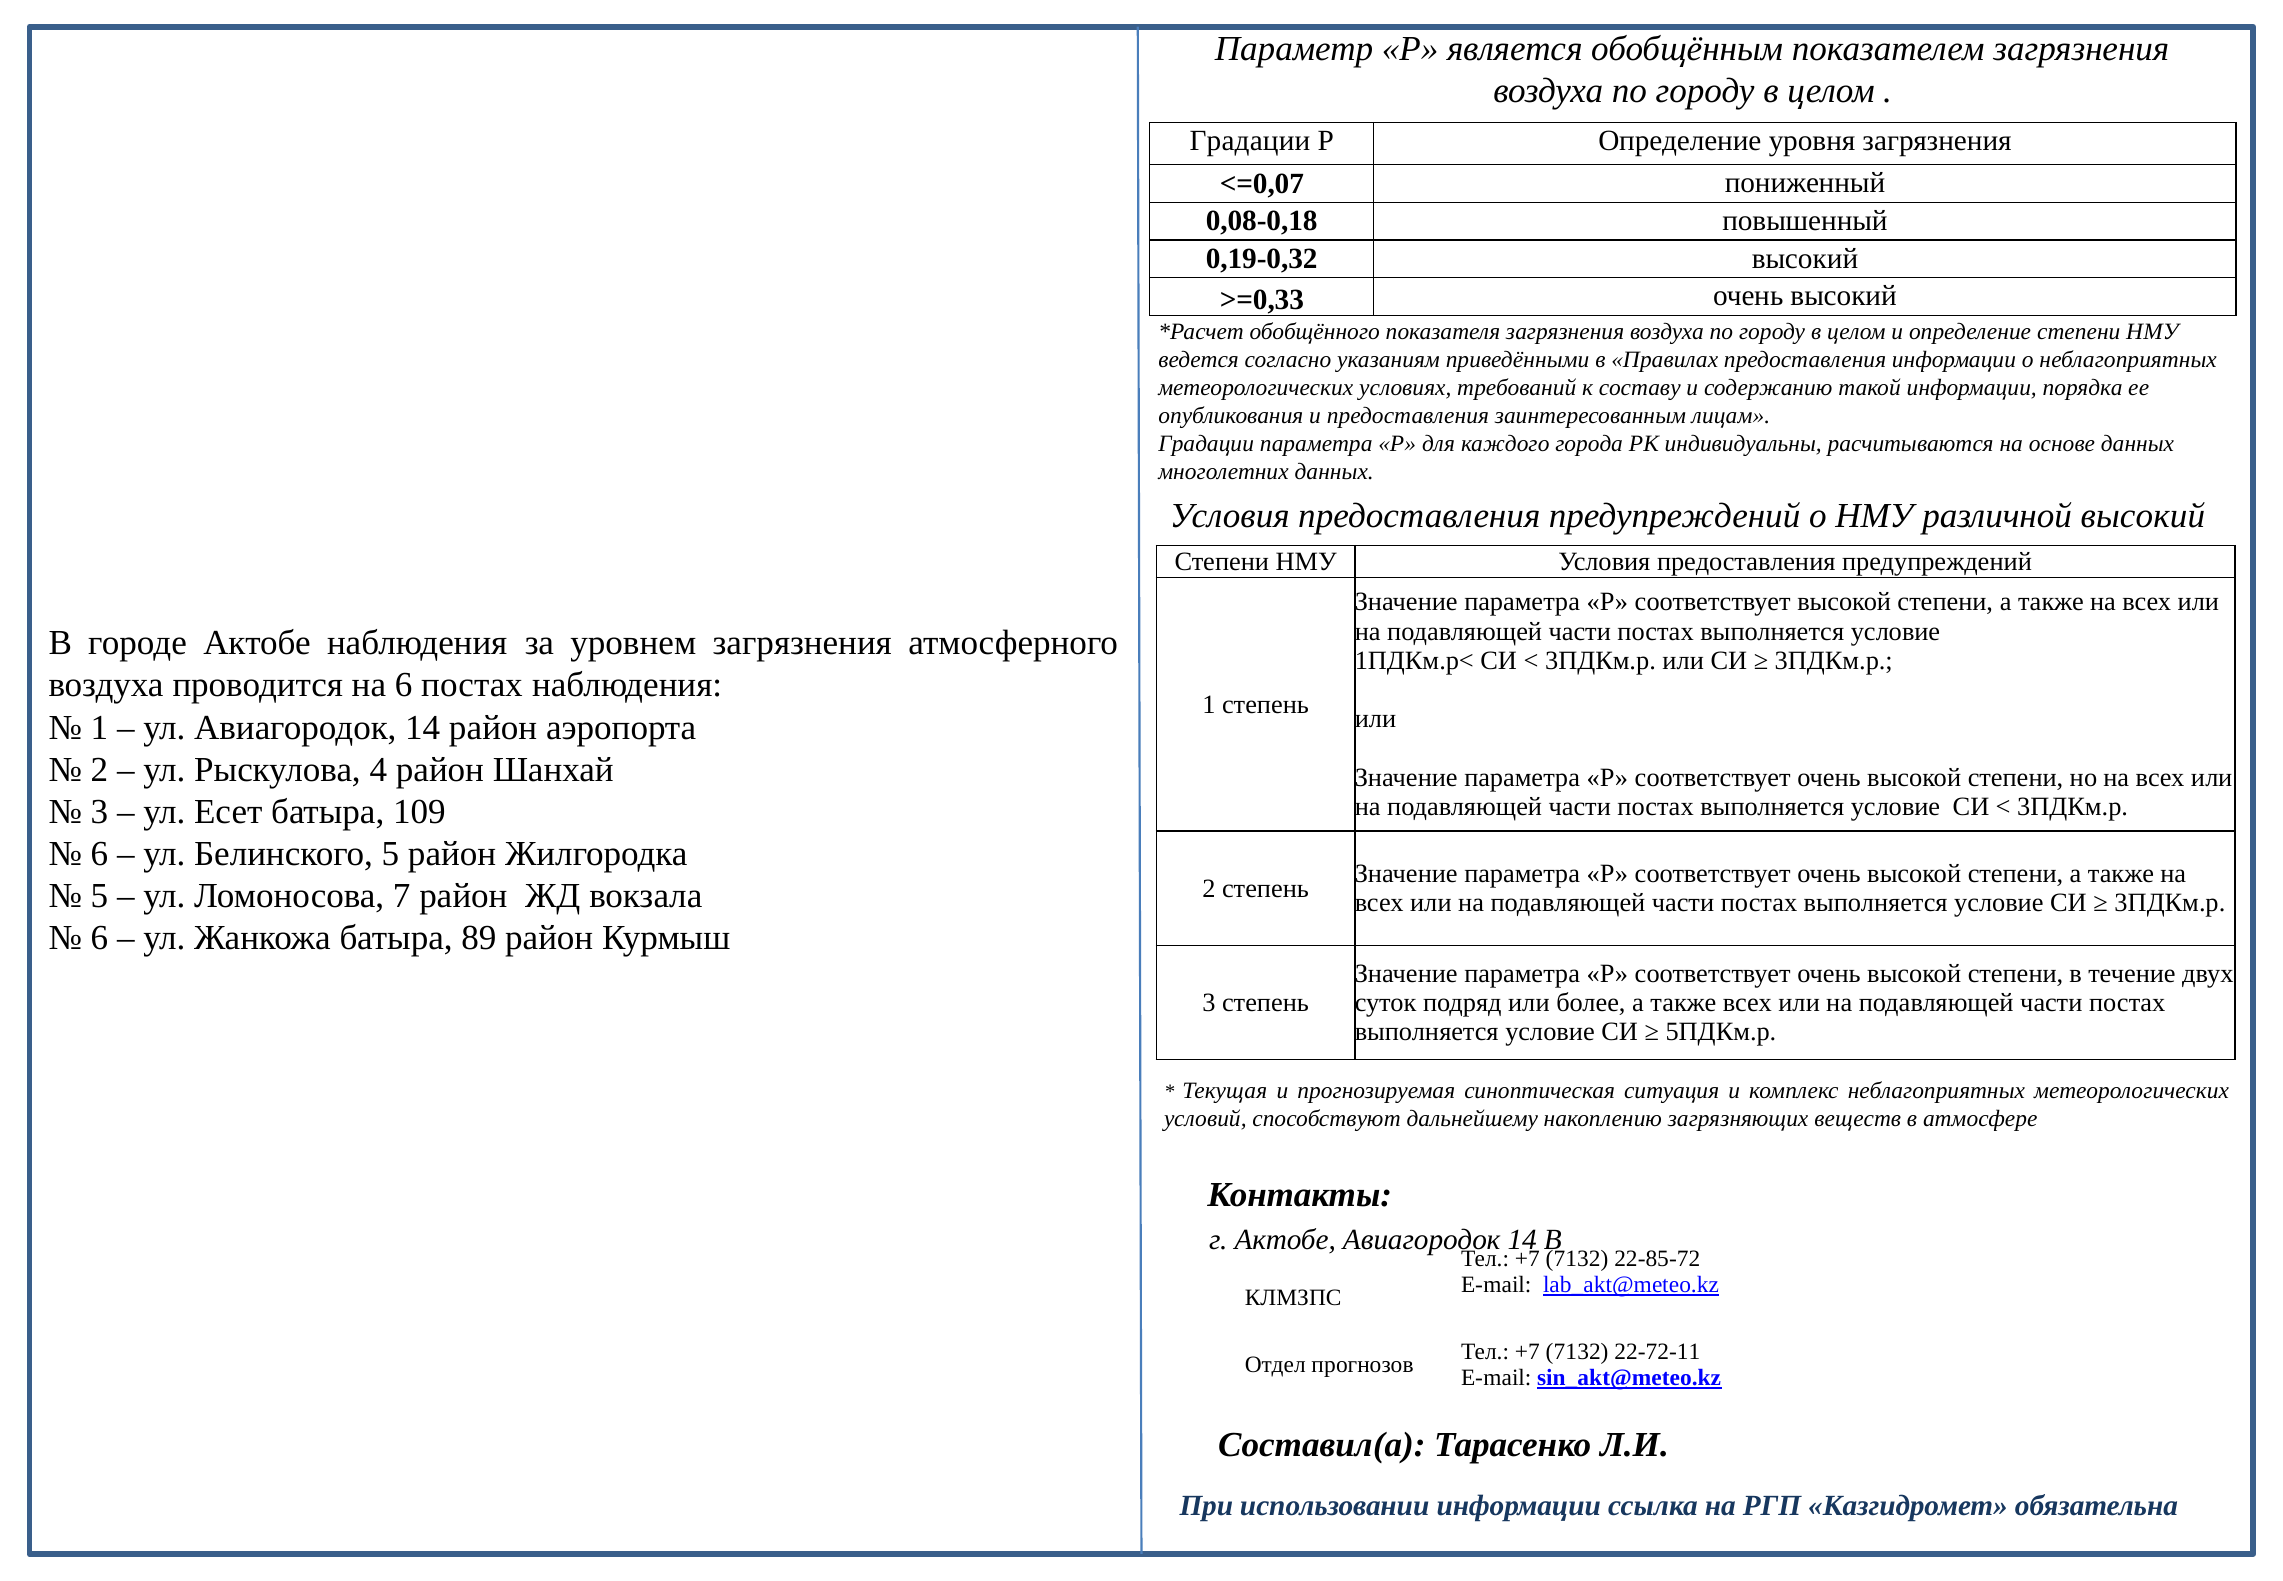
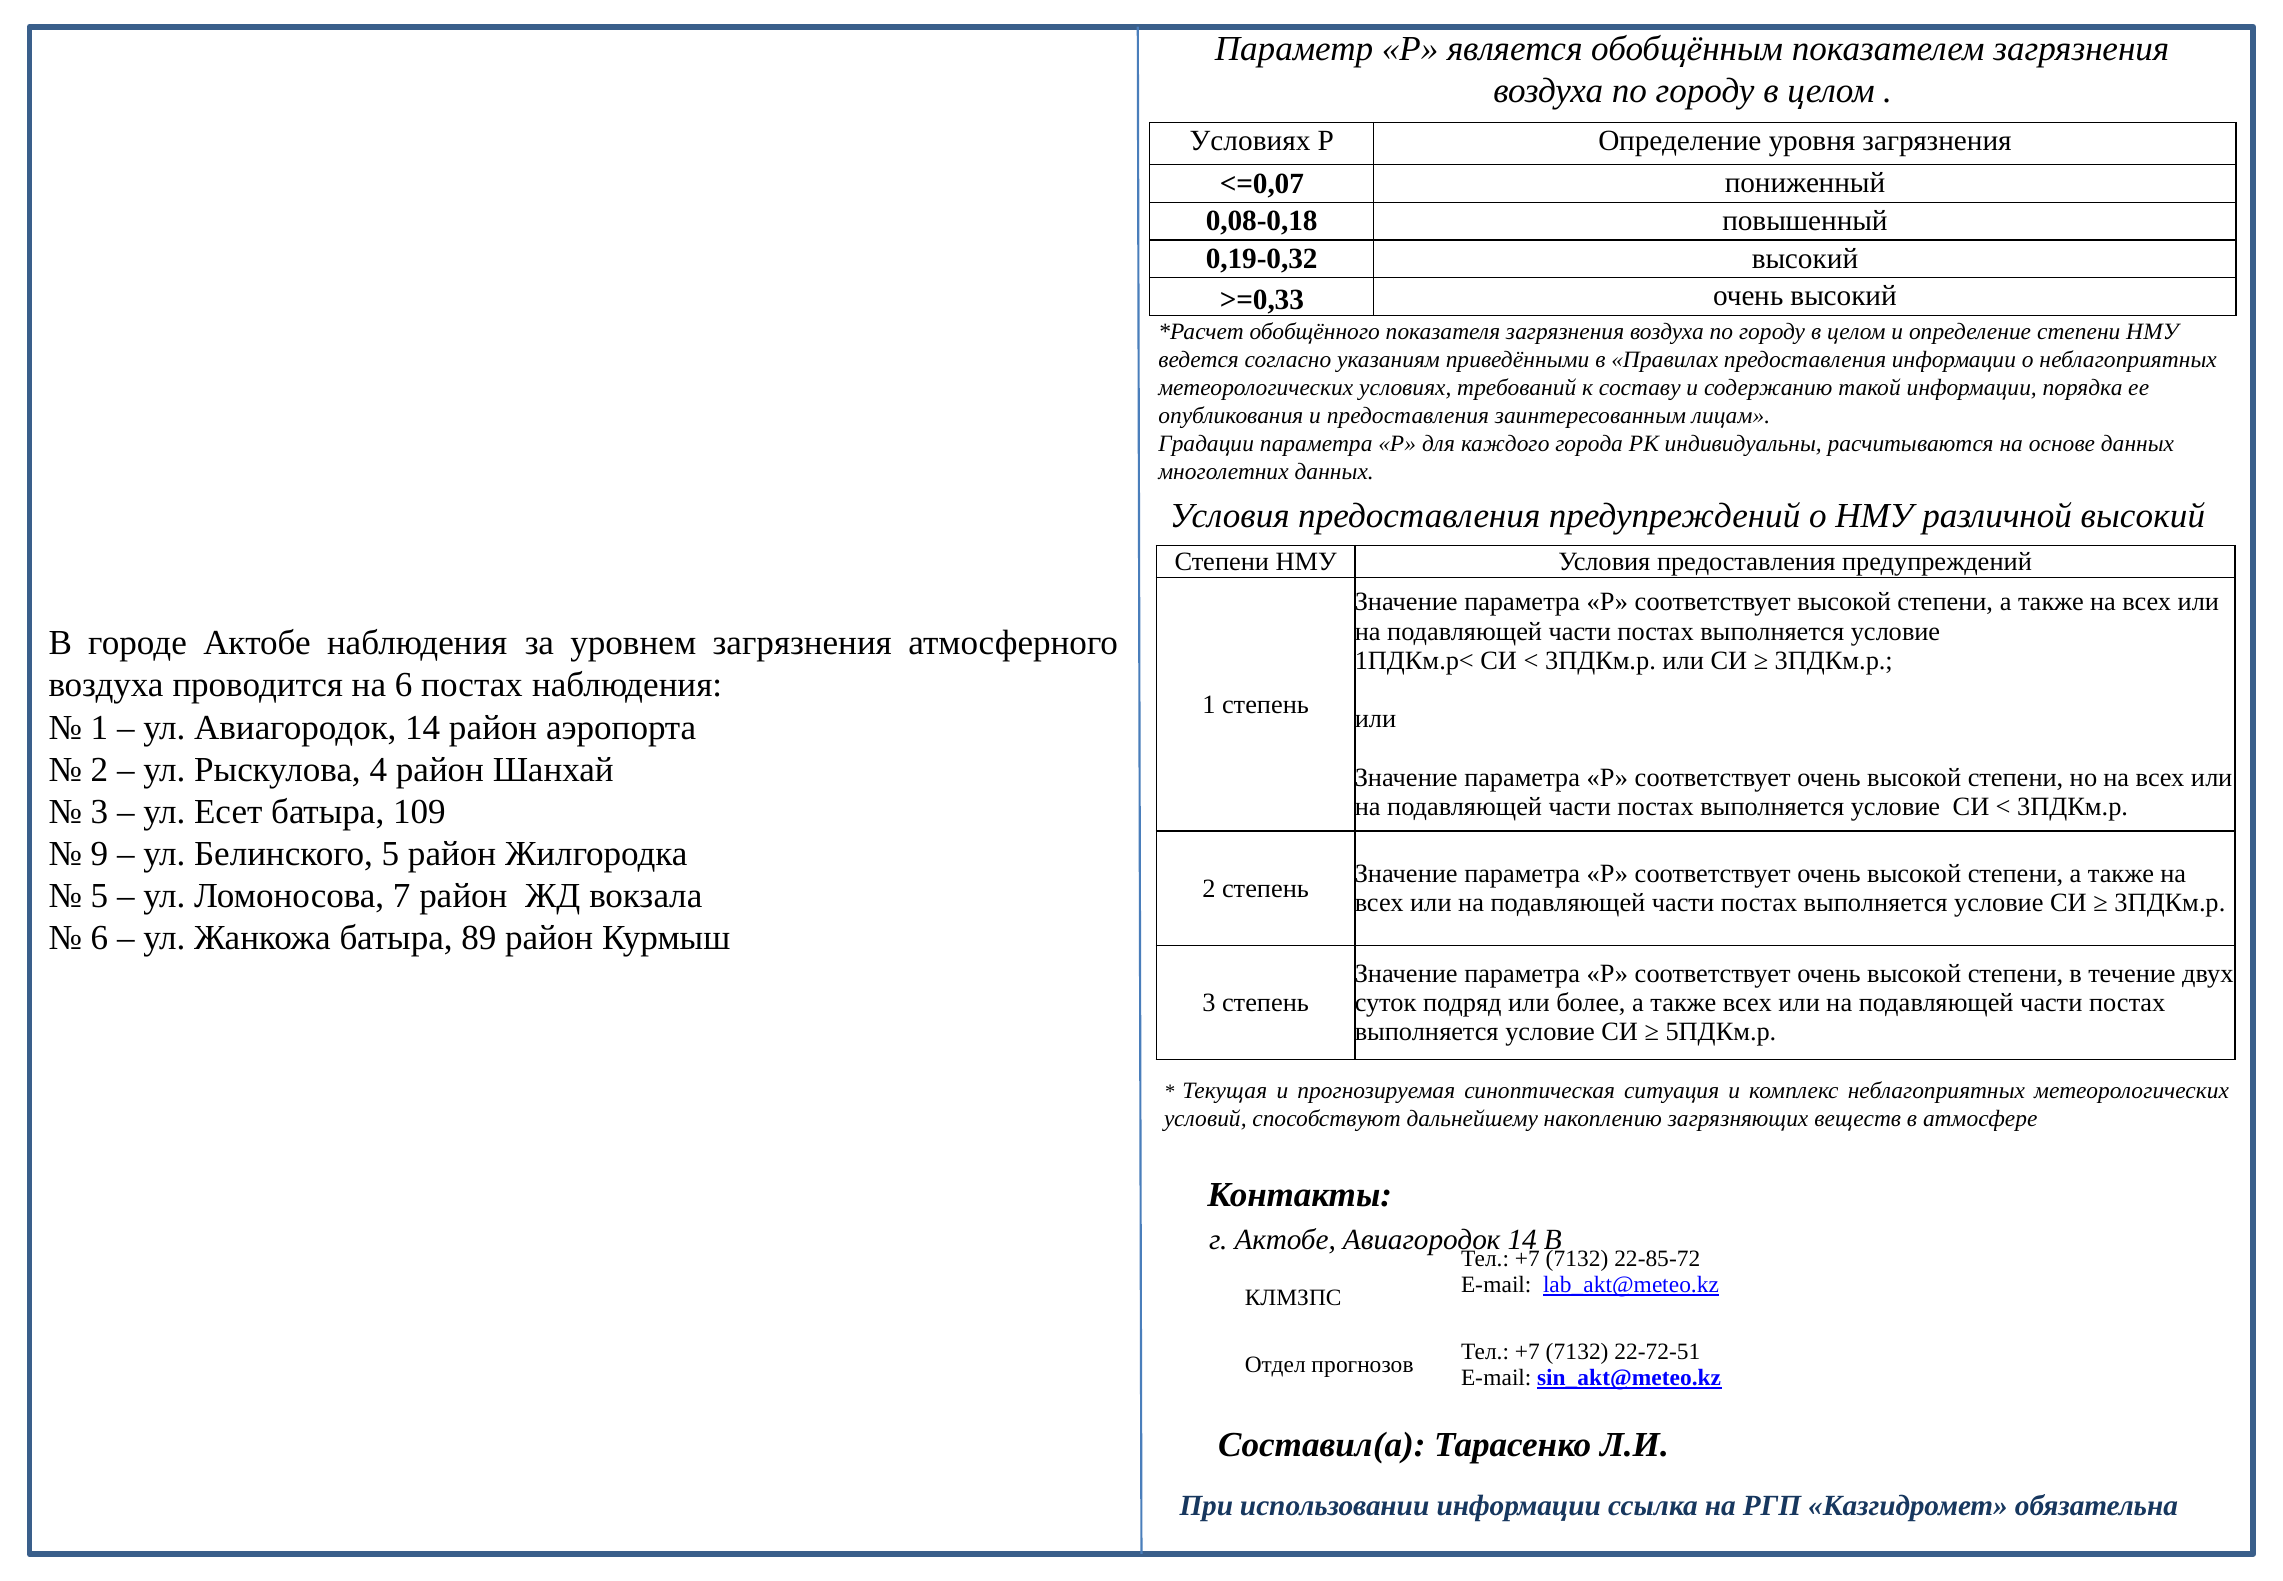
Градации: Градации -> Условиях (1250, 141)
6: 6 -> 9 (99, 854)
22-72-11: 22-72-11 -> 22-72-51 (1657, 1351)
